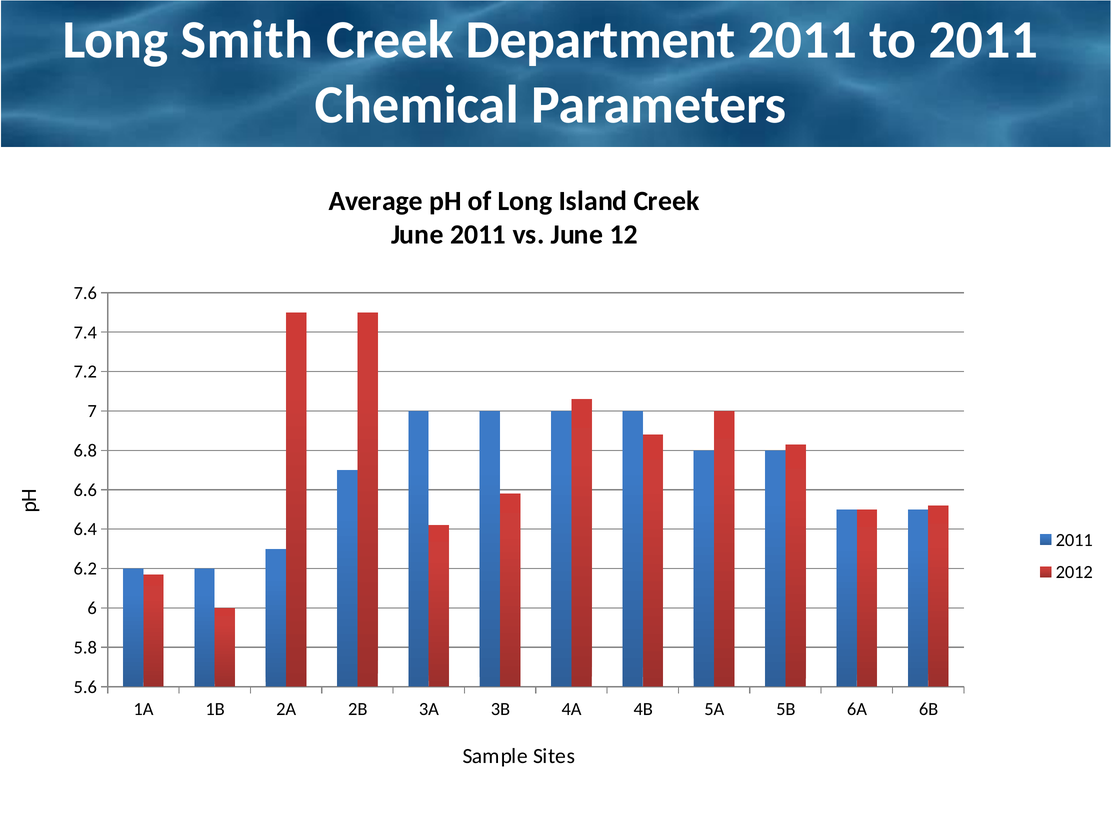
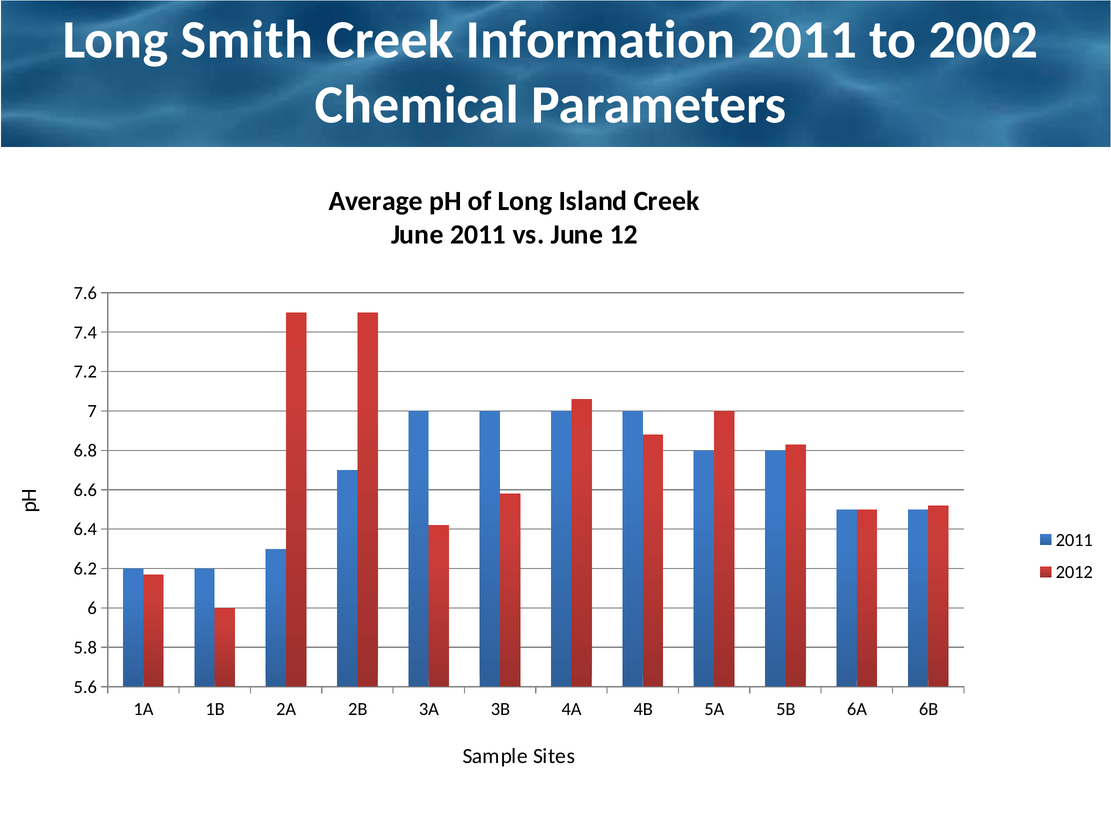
Department: Department -> Information (601, 40)
to 2011: 2011 -> 2002 (983, 40)
